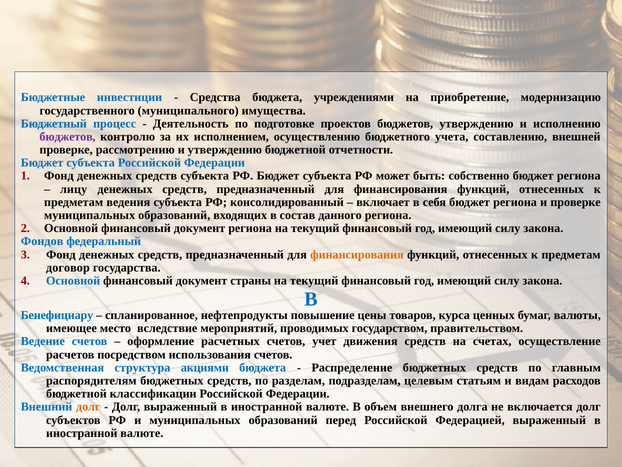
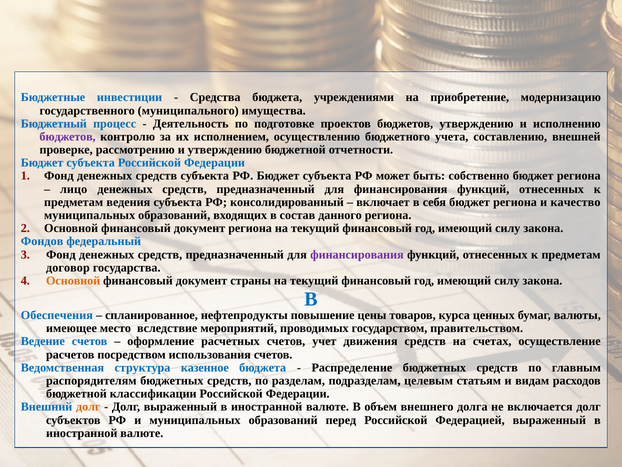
лицу: лицу -> лицо (74, 189)
и проверке: проверке -> качество (575, 202)
финансирования colour: orange -> purple (357, 254)
Основной colour: blue -> orange (73, 280)
Бенефициару: Бенефициару -> Обеспечения (57, 315)
акциями: акциями -> казенное (205, 367)
